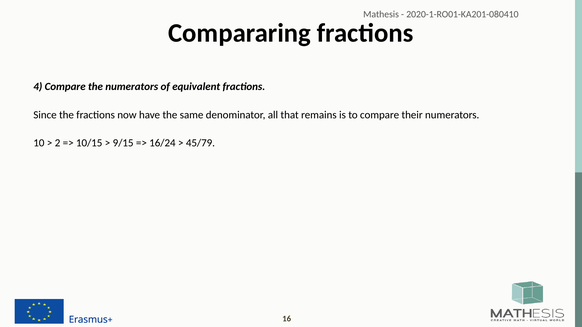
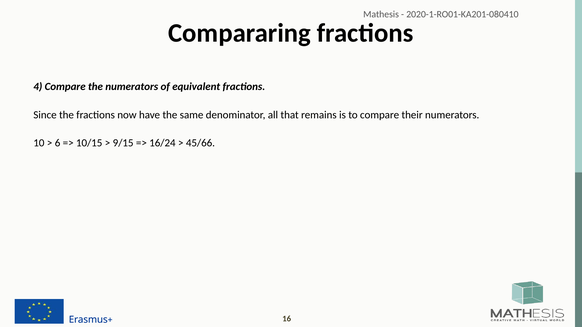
2: 2 -> 6 (58, 143)
45/79: 45/79 -> 45/66 (200, 143)
